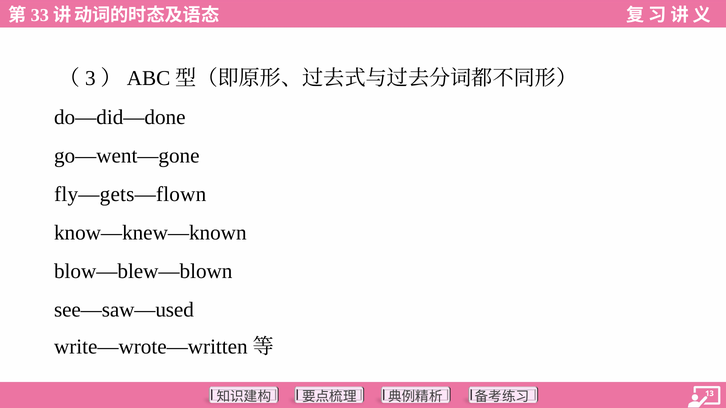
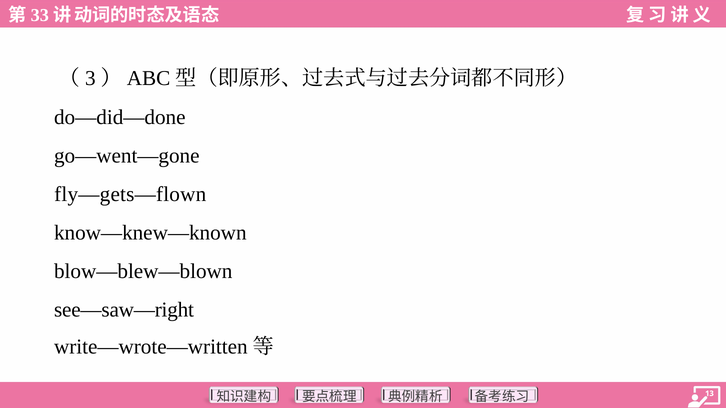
see—saw—used: see—saw—used -> see—saw—right (124, 310)
